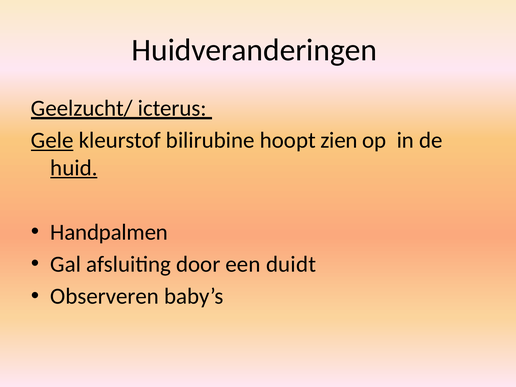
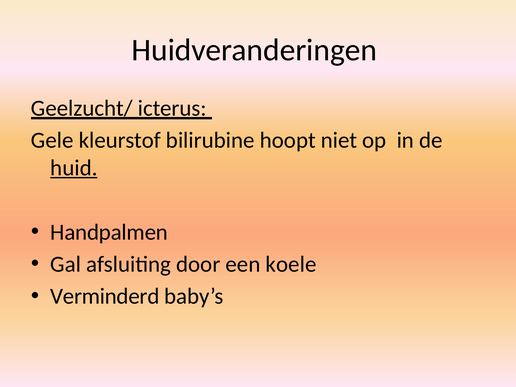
Gele underline: present -> none (52, 140)
zien: zien -> niet (339, 140)
duidt: duidt -> koele (291, 264)
Observeren: Observeren -> Verminderd (105, 296)
